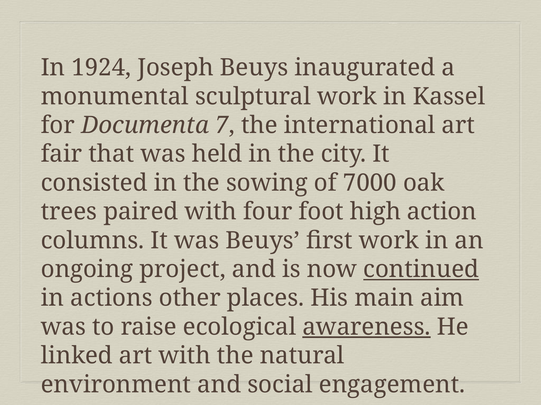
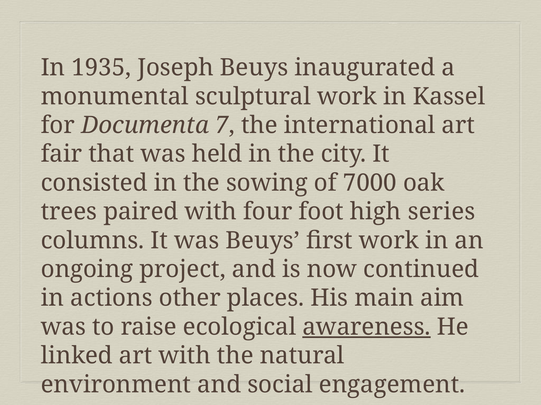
1924: 1924 -> 1935 (101, 68)
action: action -> series (442, 212)
continued underline: present -> none (421, 270)
